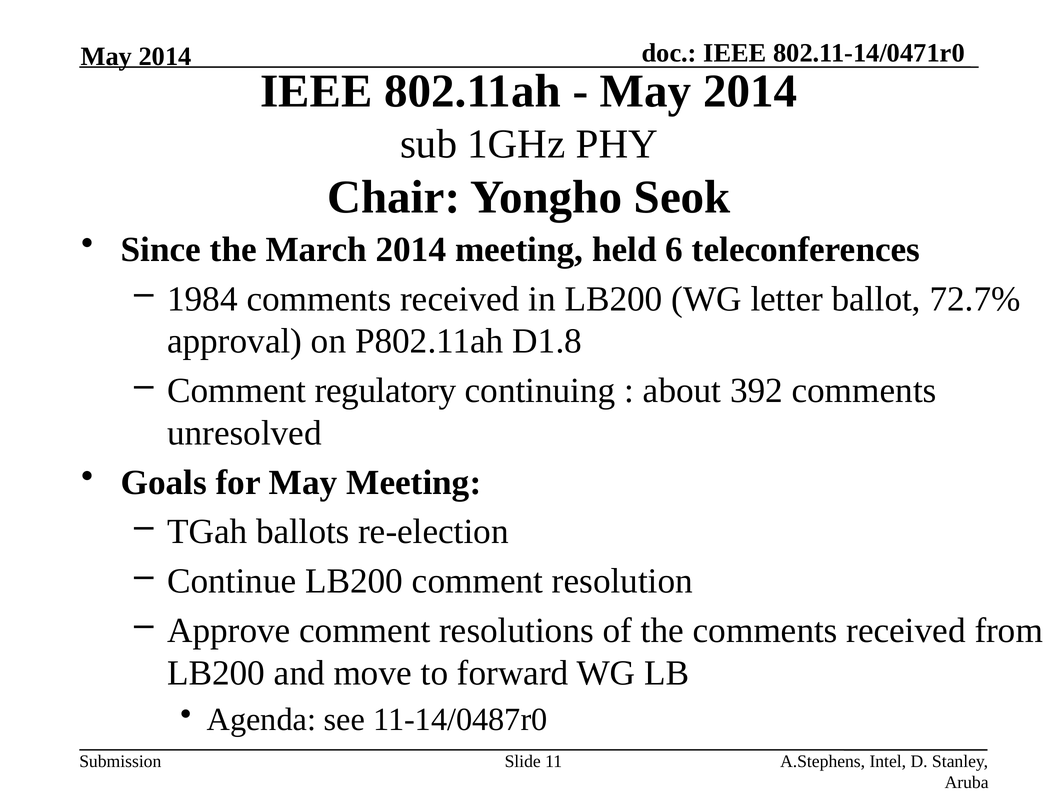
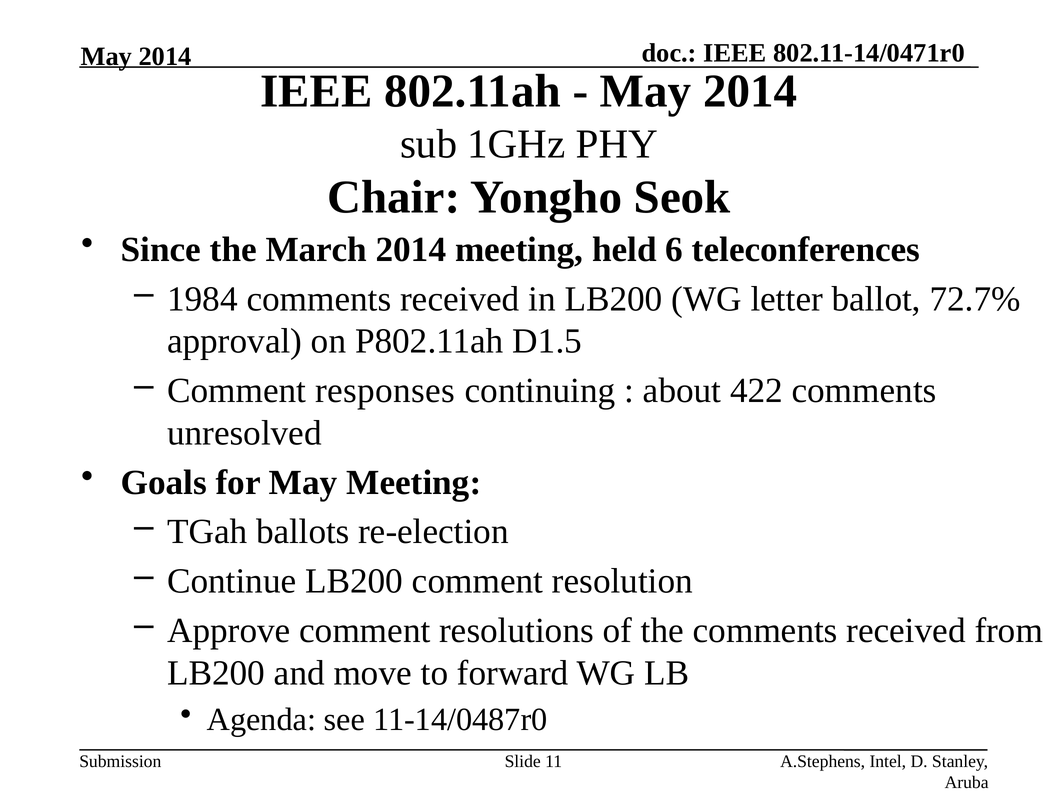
D1.8: D1.8 -> D1.5 (547, 341)
regulatory: regulatory -> responses (385, 390)
392: 392 -> 422 (757, 390)
